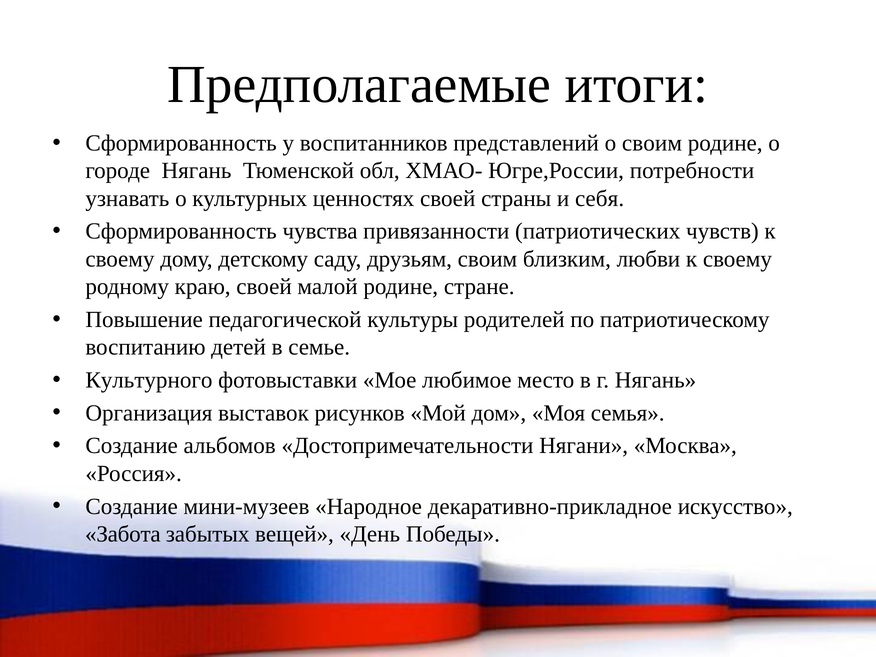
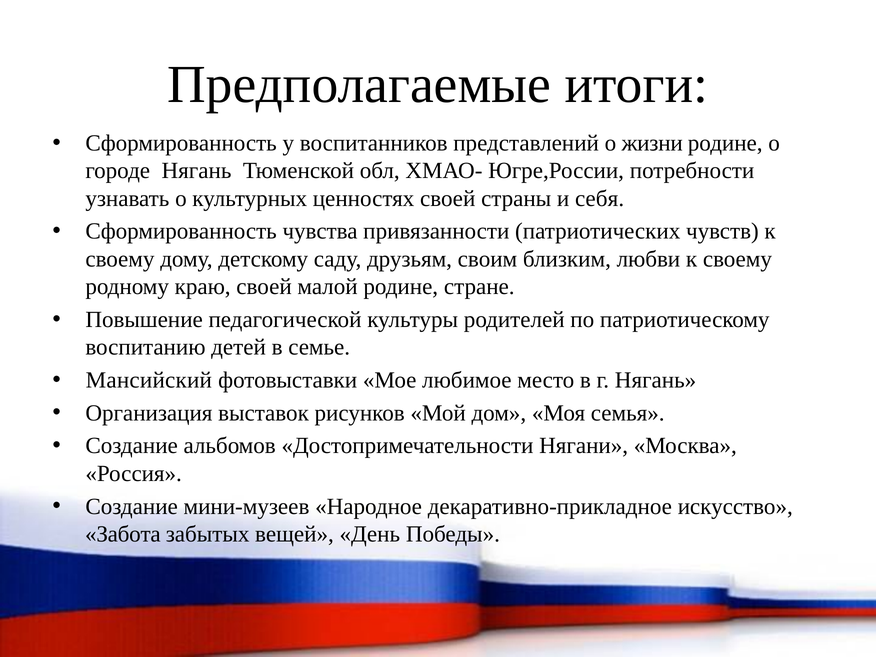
о своим: своим -> жизни (652, 143)
Культурного: Культурного -> Мансийский (149, 380)
